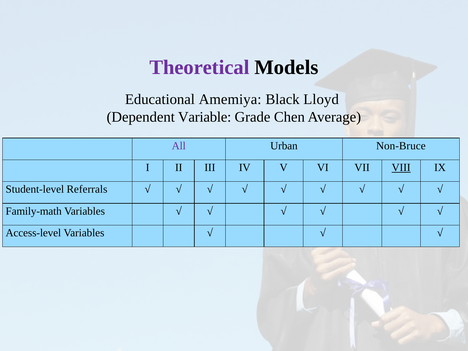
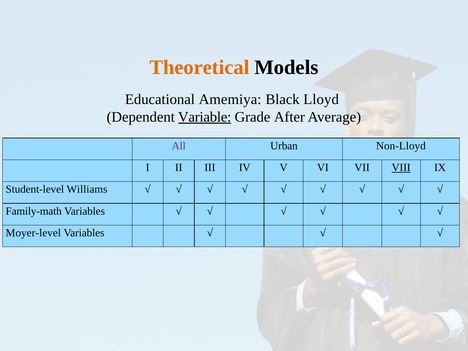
Theoretical colour: purple -> orange (199, 67)
Variable underline: none -> present (205, 117)
Chen: Chen -> After (289, 117)
Non-Bruce: Non-Bruce -> Non-Lloyd (401, 146)
Referrals: Referrals -> Williams (87, 189)
Access-level: Access-level -> Moyer-level (33, 233)
